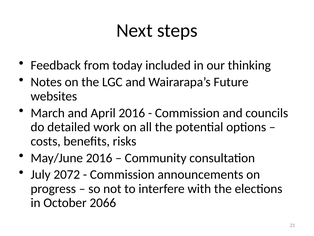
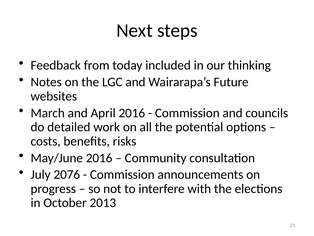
2072: 2072 -> 2076 (67, 174)
2066: 2066 -> 2013 (103, 202)
